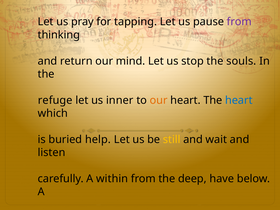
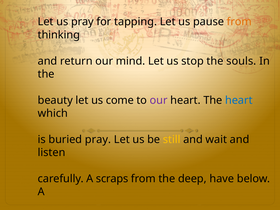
from colour: purple -> orange (239, 22)
refuge: refuge -> beauty (55, 100)
inner: inner -> come (120, 100)
our colour: orange -> purple (159, 100)
buried help: help -> pray (98, 139)
A within: within -> scraps (112, 179)
